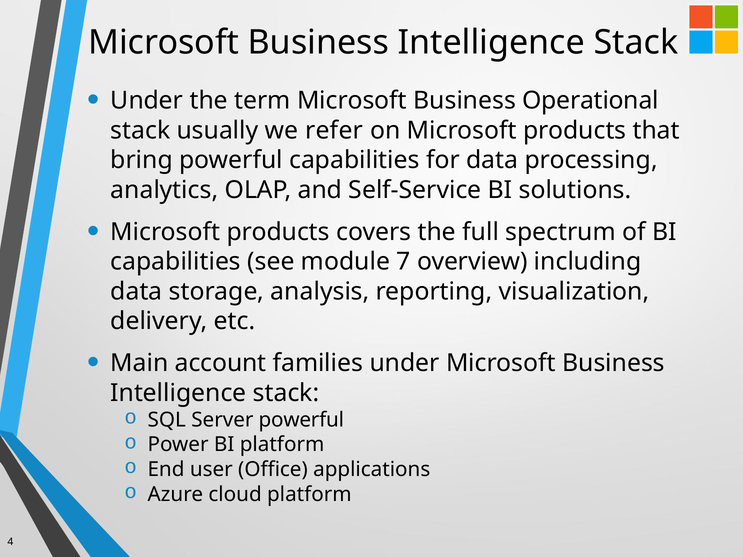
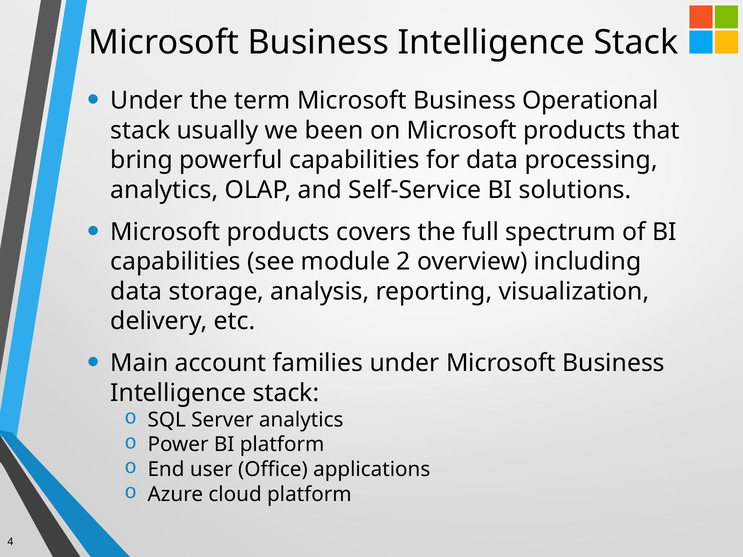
refer: refer -> been (334, 131)
7: 7 -> 2 (404, 262)
Server powerful: powerful -> analytics (301, 420)
